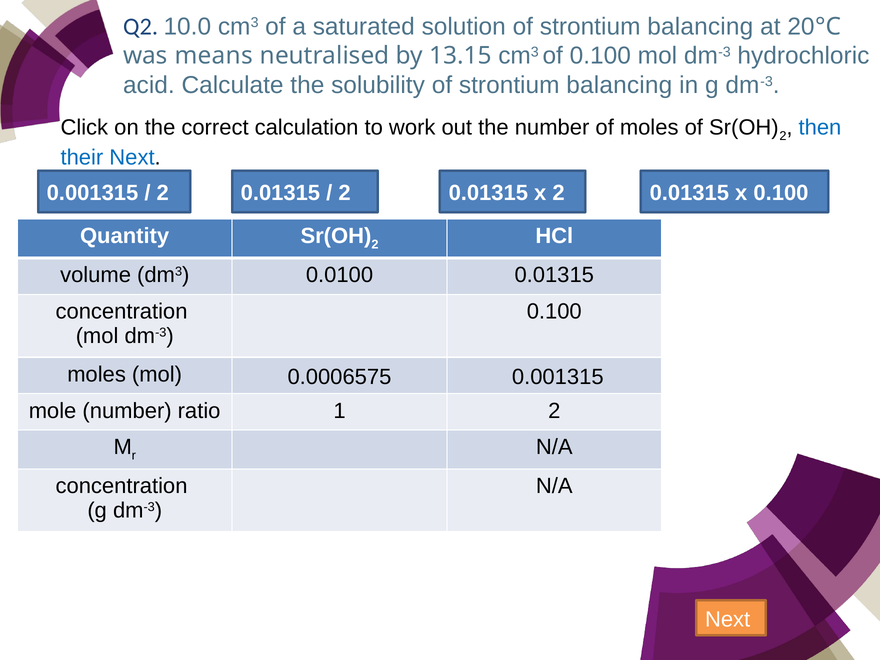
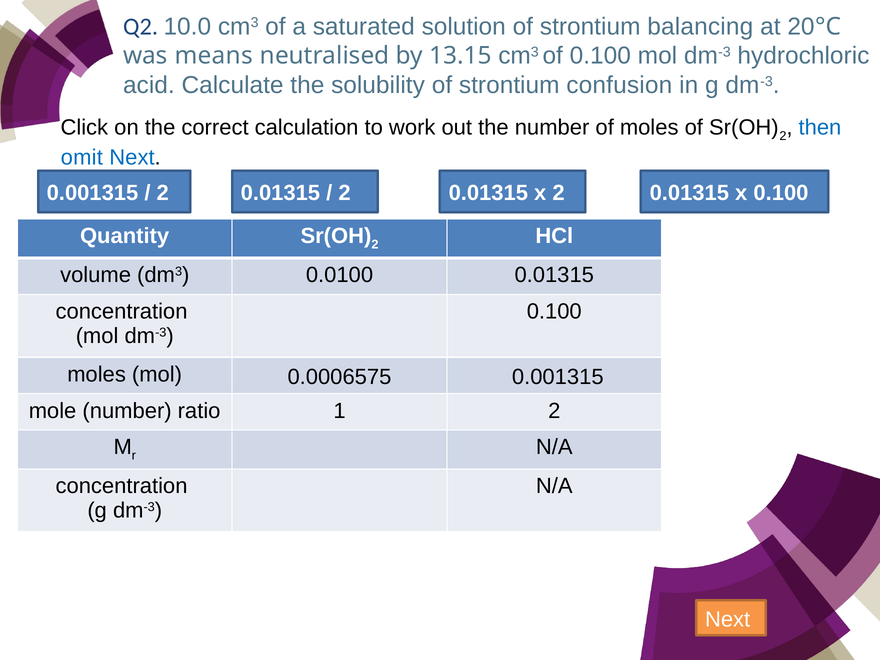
solubility of strontium balancing: balancing -> confusion (619, 85)
their: their -> omit (82, 157)
